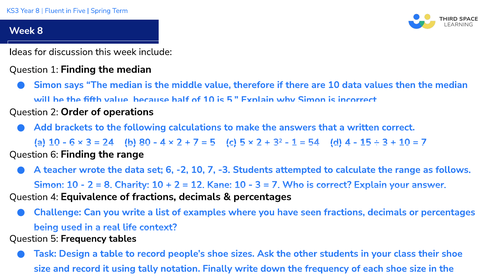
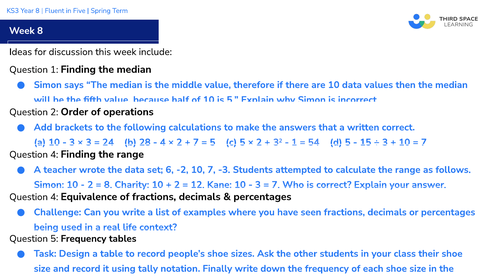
6: 6 -> 3 (72, 142)
80: 80 -> 28 (145, 142)
d 4: 4 -> 5 (348, 142)
6: 6 -> 4 (54, 154)
